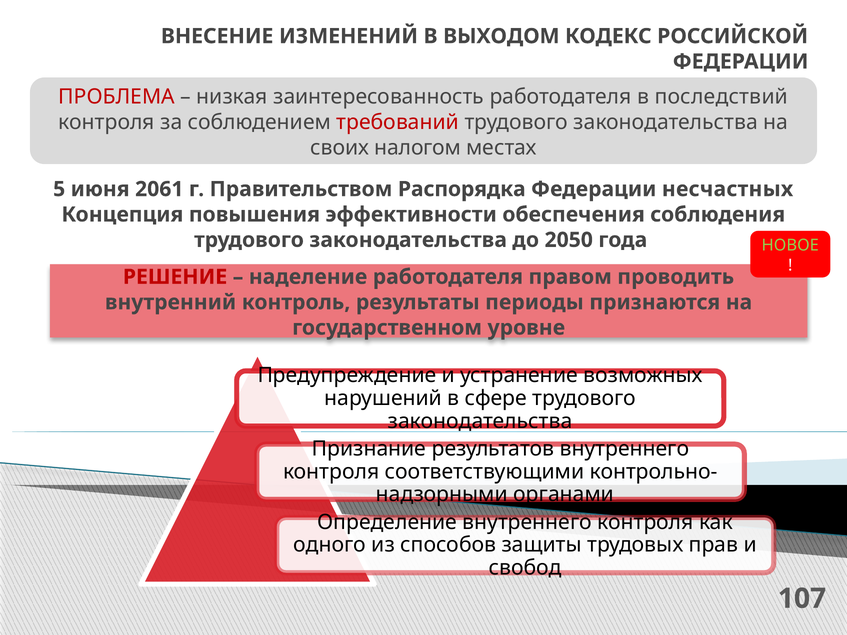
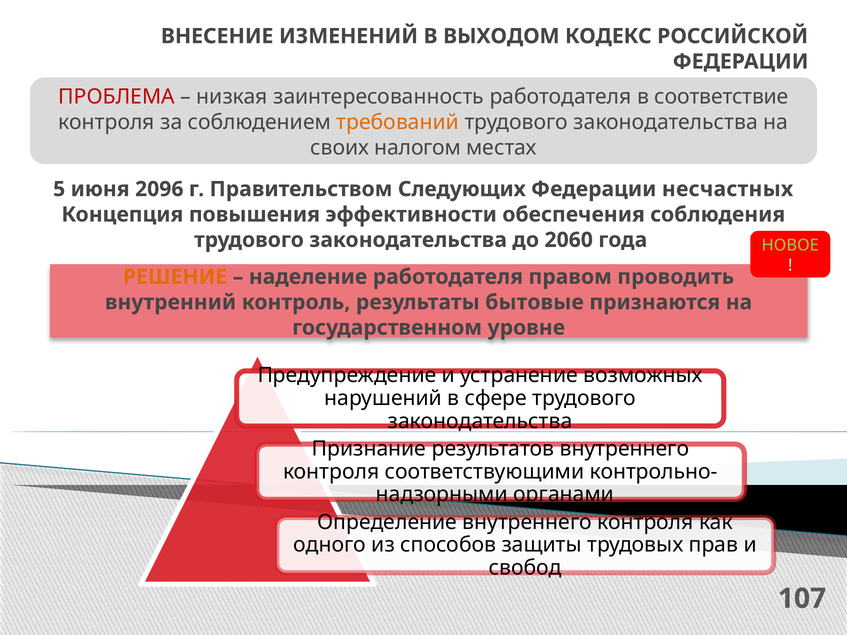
последствий: последствий -> соответствие (722, 97)
требований colour: red -> orange (398, 122)
2061: 2061 -> 2096 (159, 189)
Распорядка: Распорядка -> Следующих (462, 189)
2050: 2050 -> 2060 (569, 240)
РЕШЕНИЕ colour: red -> orange (175, 277)
периоды: периоды -> бытовые (534, 302)
